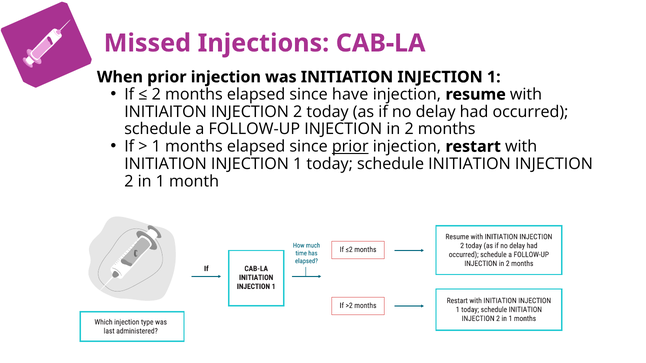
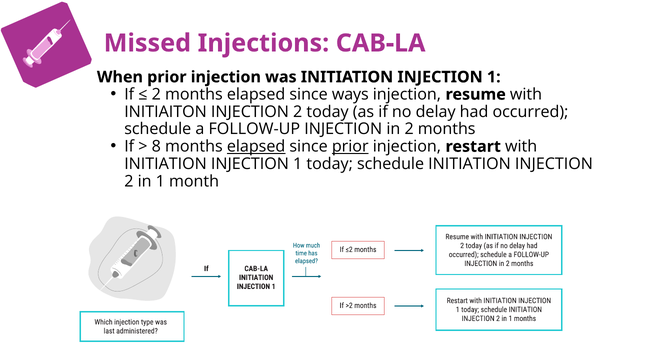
have: have -> ways (350, 95)
1: 1 -> 8 (156, 147)
elapsed underline: none -> present (256, 147)
